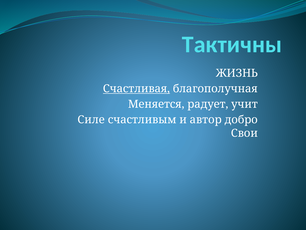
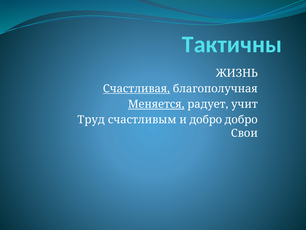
Меняется underline: none -> present (156, 104)
Силе: Силе -> Труд (91, 120)
и автор: автор -> добро (206, 120)
